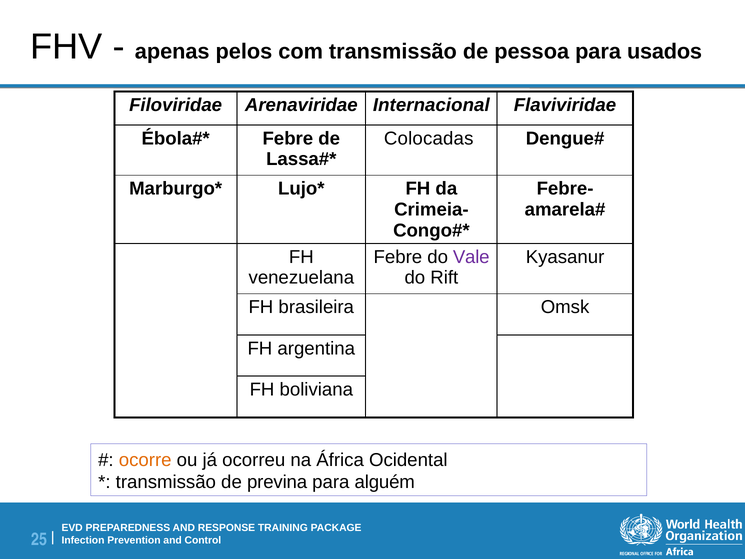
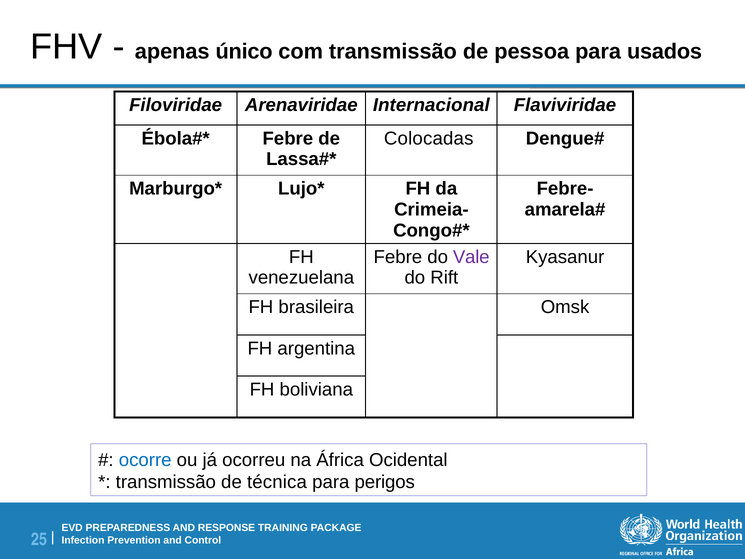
pelos: pelos -> único (244, 52)
ocorre colour: orange -> blue (145, 460)
previna: previna -> técnica (277, 482)
alguém: alguém -> perigos (385, 482)
